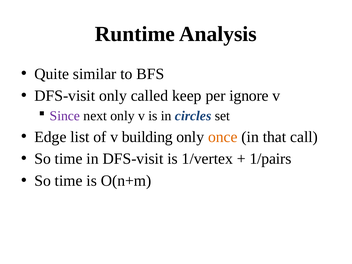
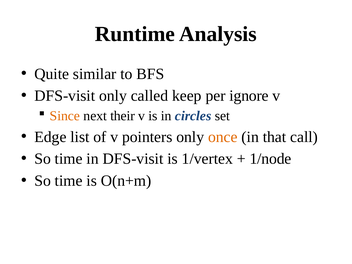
Since colour: purple -> orange (65, 116)
next only: only -> their (123, 116)
building: building -> pointers (147, 137)
1/pairs: 1/pairs -> 1/node (270, 159)
